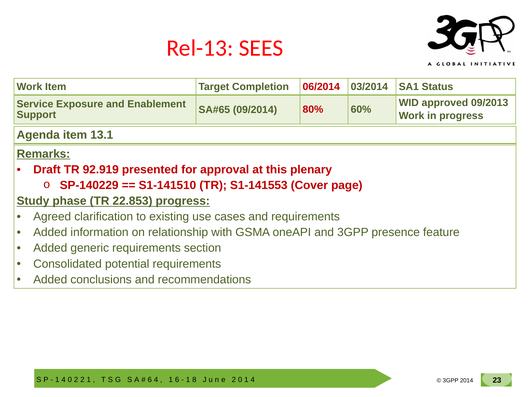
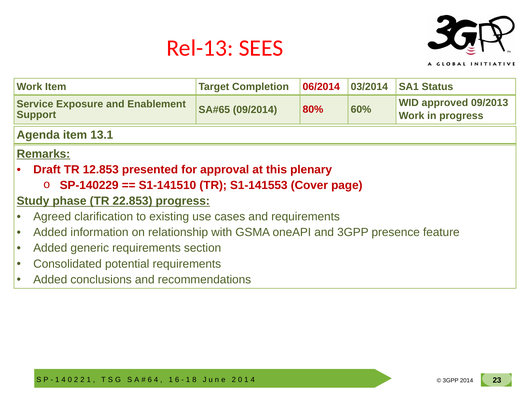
92.919: 92.919 -> 12.853 (101, 170)
